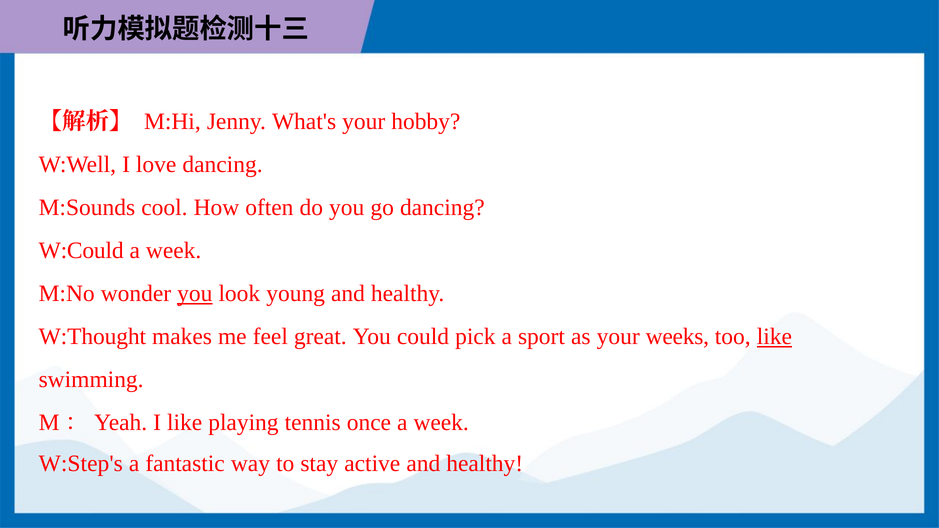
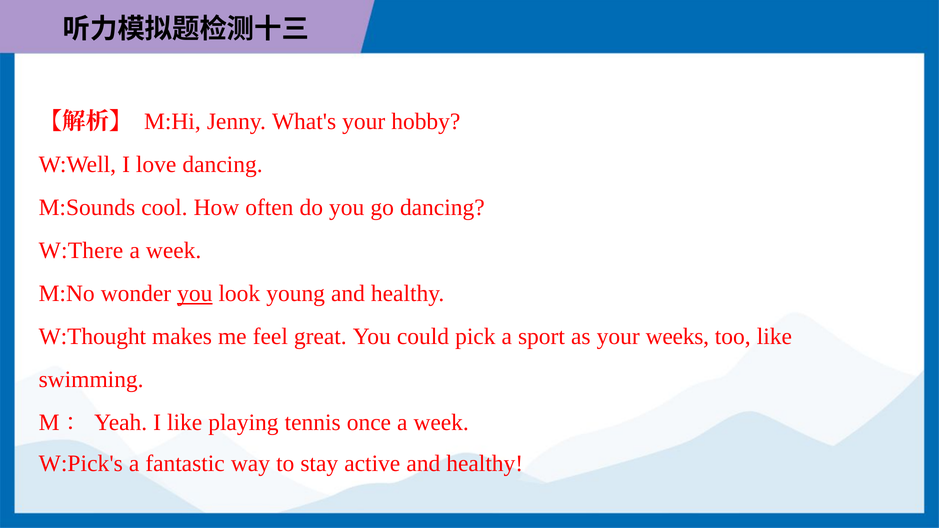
W:Could: W:Could -> W:There (81, 251)
like underline: present -> none (774, 337)
W:Step's: W:Step's -> W:Pick's (81, 464)
